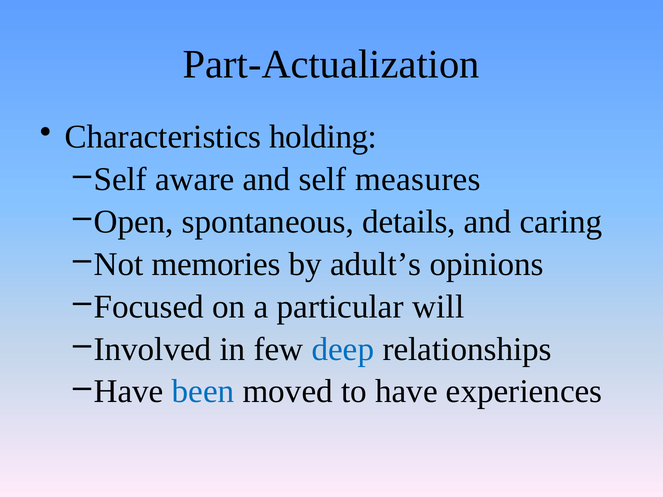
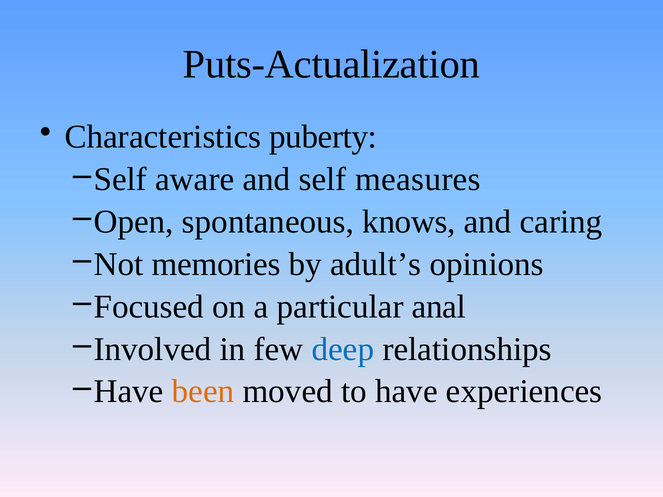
Part-Actualization: Part-Actualization -> Puts-Actualization (331, 64)
holding: holding -> puberty (323, 137)
details: details -> knows (409, 222)
will: will -> anal (439, 307)
been colour: blue -> orange (203, 392)
